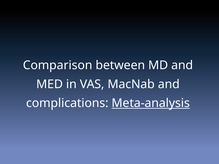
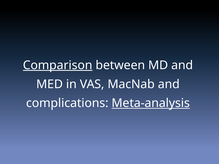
Comparison underline: none -> present (58, 65)
